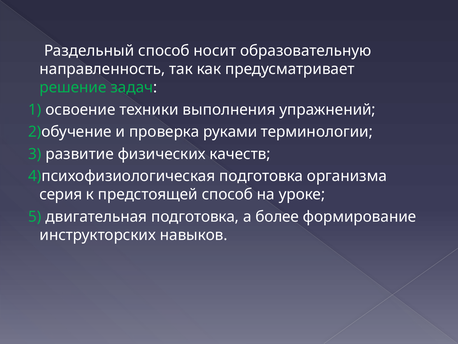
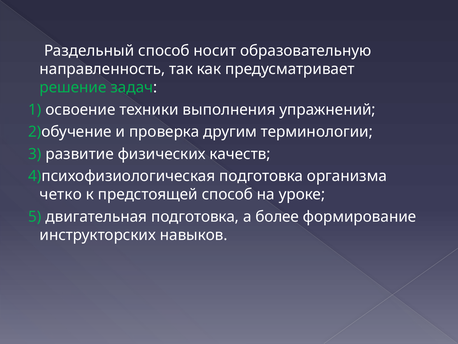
руками: руками -> другим (230, 132)
серия: серия -> четко (61, 194)
